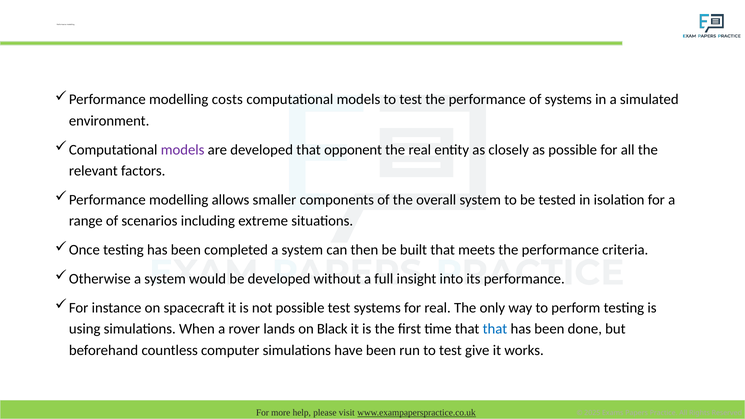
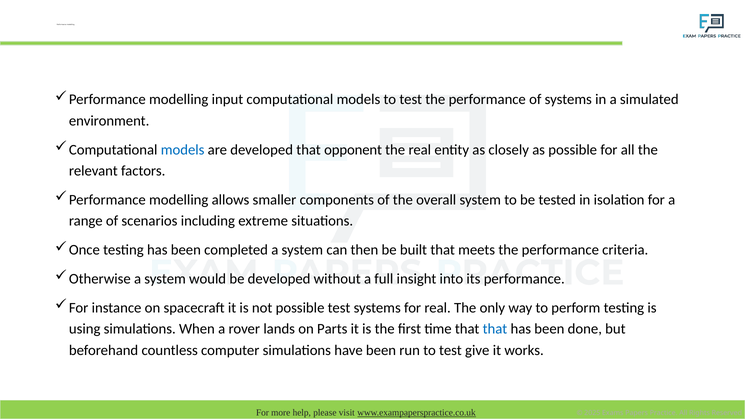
costs: costs -> input (227, 99)
models colour: purple -> blue (183, 150)
Black: Black -> Parts (332, 329)
